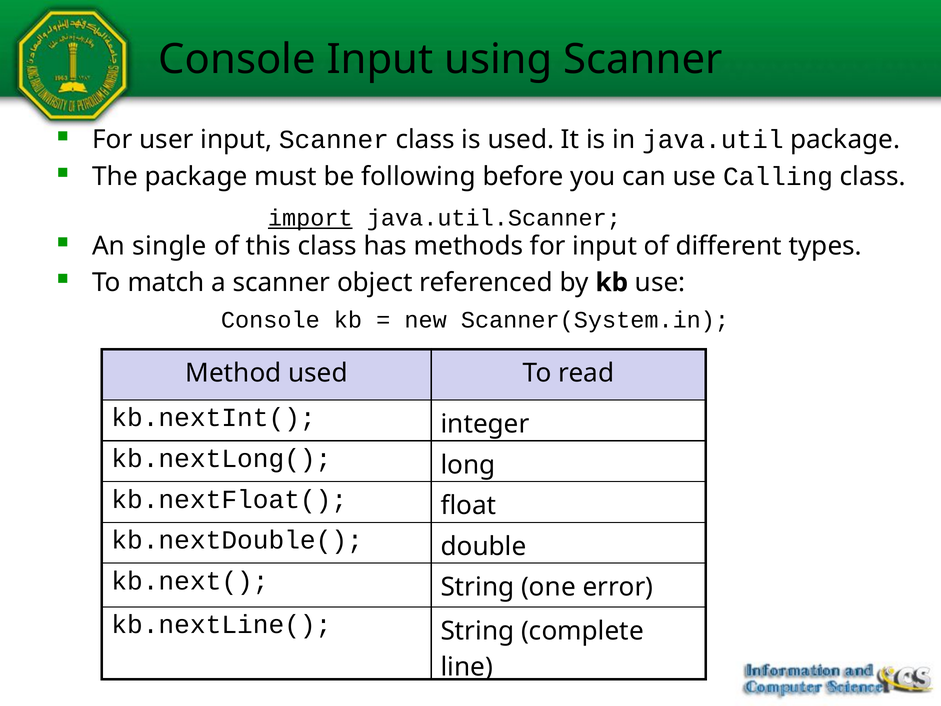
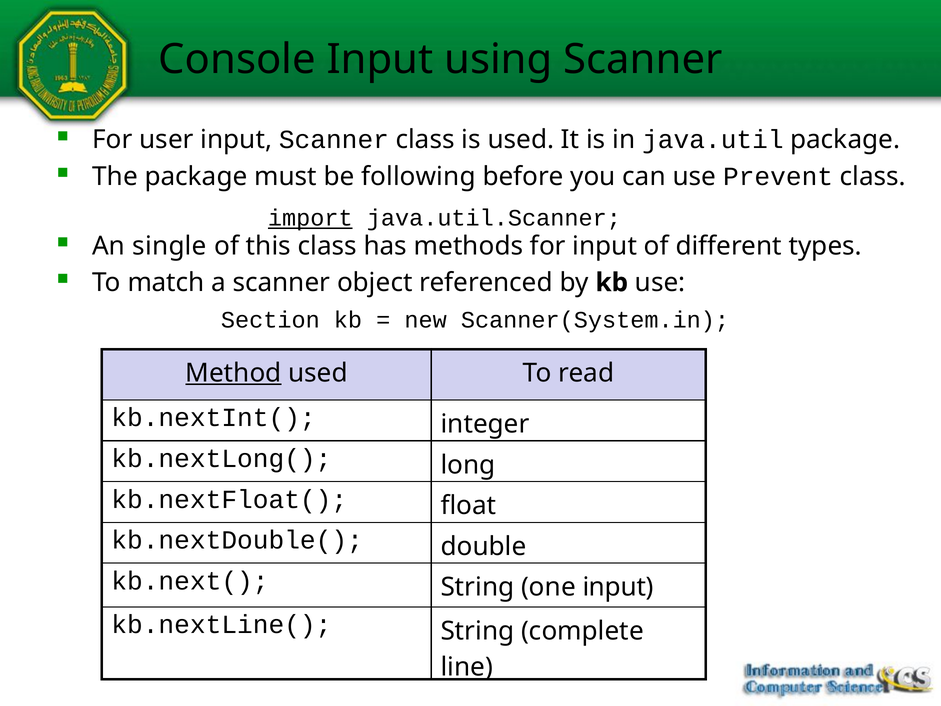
Calling: Calling -> Prevent (778, 176)
Console: Console -> Section (270, 320)
Method underline: none -> present (233, 373)
one error: error -> input (618, 587)
